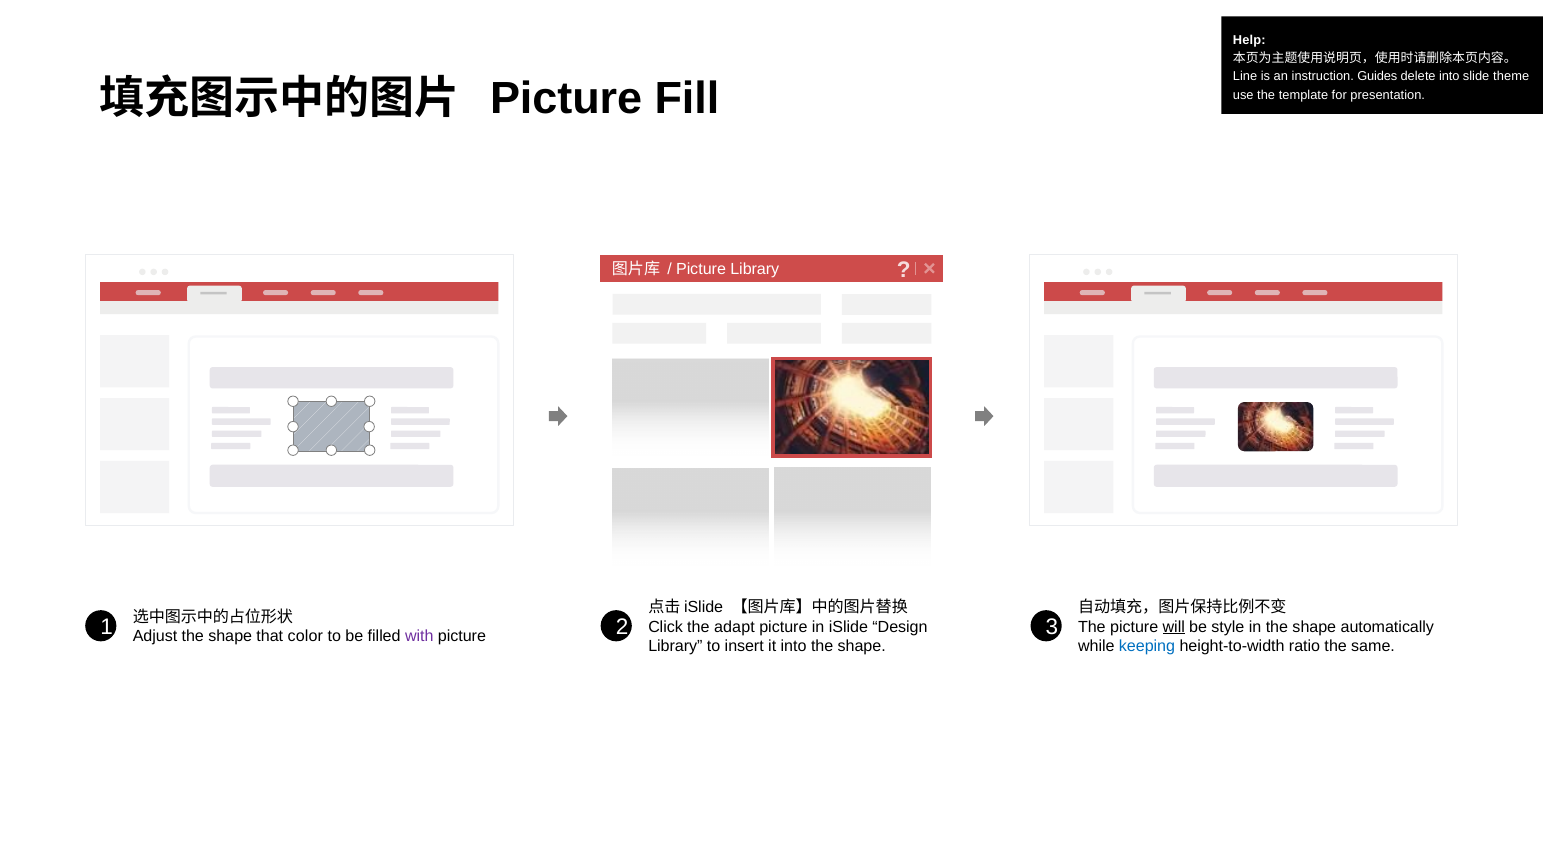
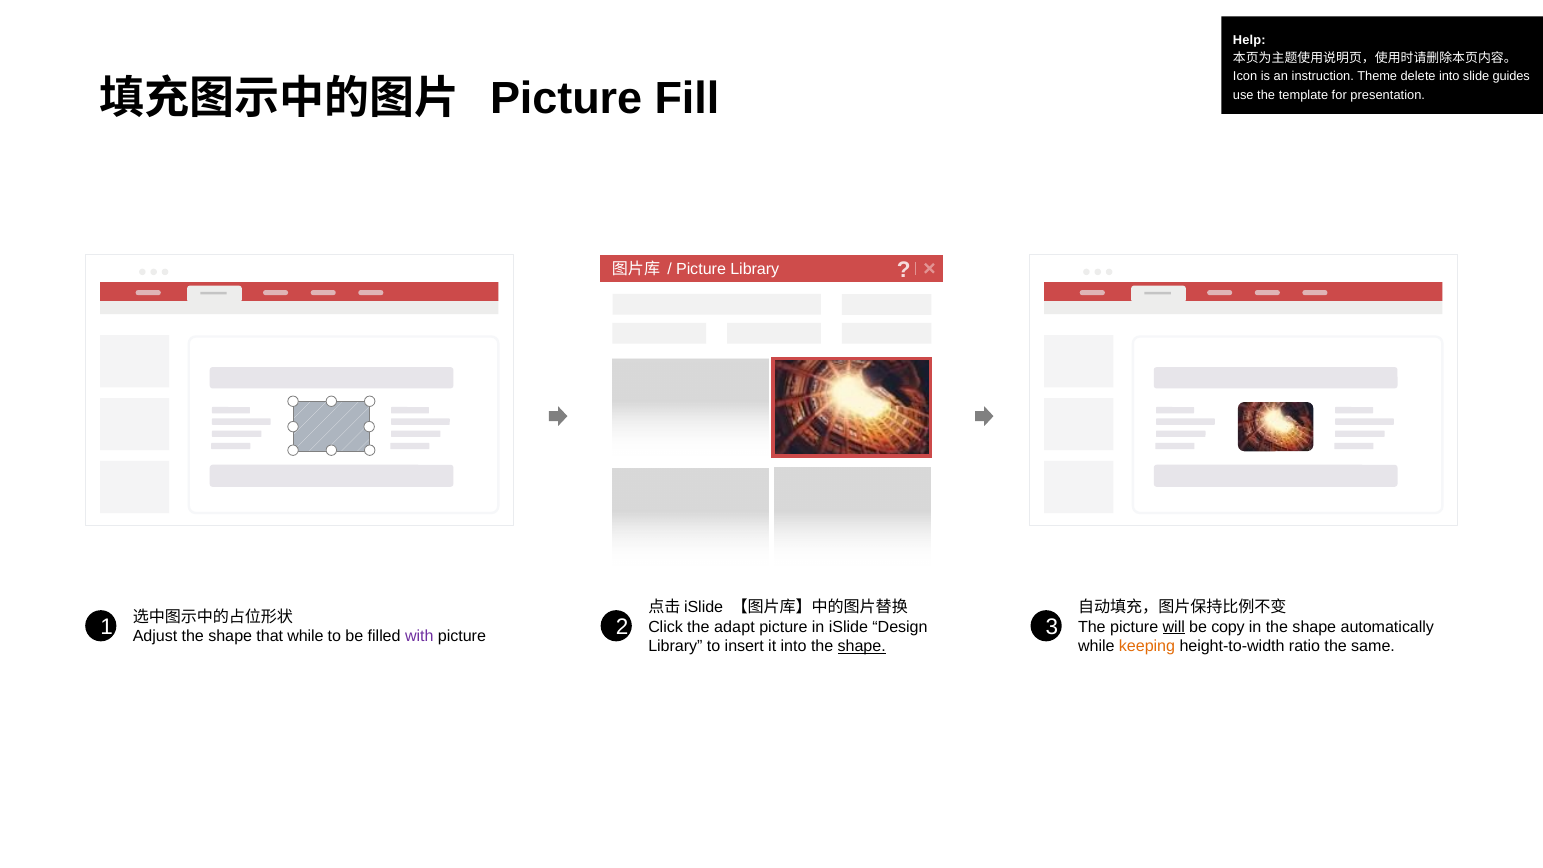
Line: Line -> Icon (1245, 77)
Guides: Guides -> Theme (1377, 77)
theme: theme -> guides (1511, 77)
style: style -> copy (1228, 627)
that color: color -> while (305, 637)
shape underline: none -> present (862, 646)
keeping colour: blue -> orange (1147, 646)
